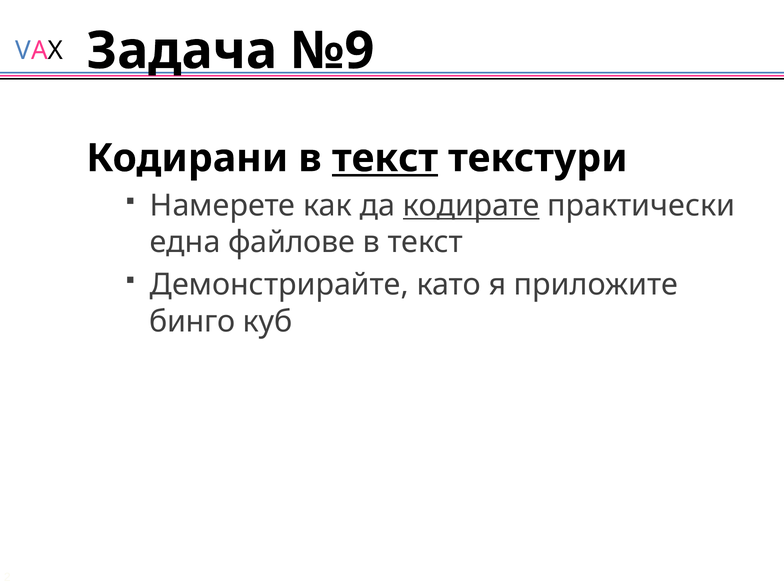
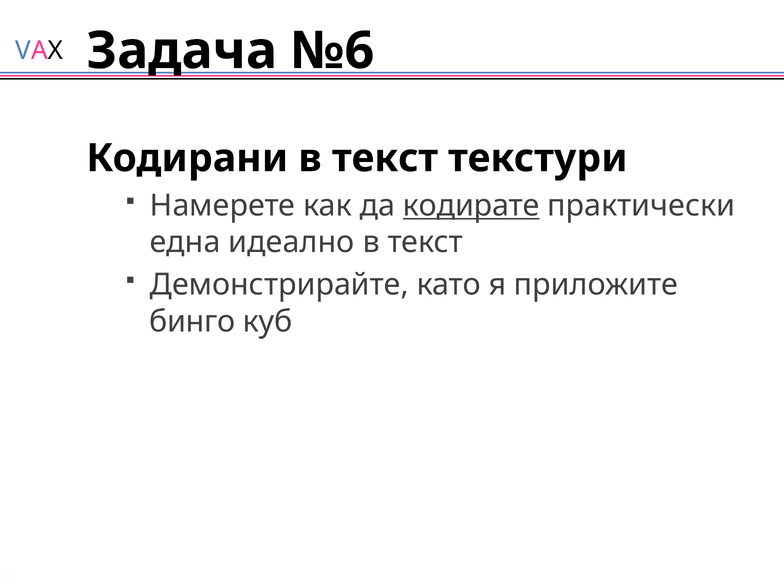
№9: №9 -> №6 (333, 51)
текст underline: present -> none (385, 158)
файлове: файлове -> идеално (291, 242)
